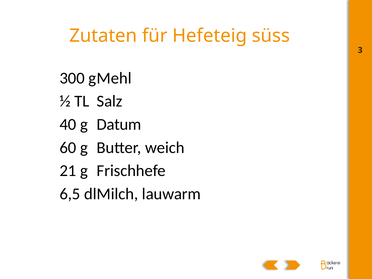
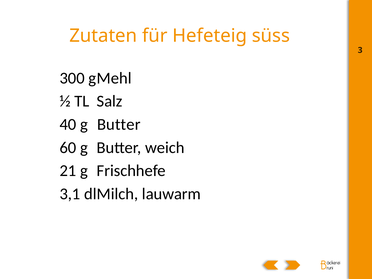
40 g Datum: Datum -> Butter (119, 124)
6,5: 6,5 -> 3,1 (70, 194)
